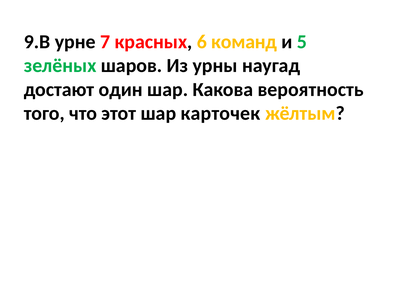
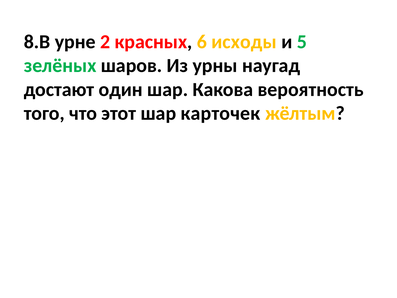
9.В: 9.В -> 8.В (37, 42)
7: 7 -> 2 (105, 42)
команд: команд -> исходы (244, 42)
